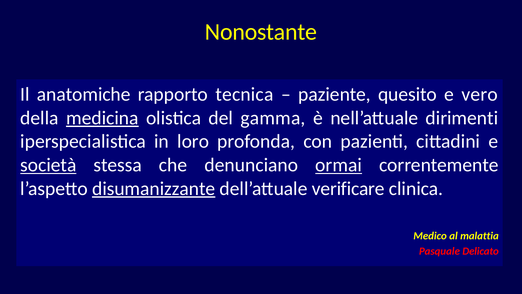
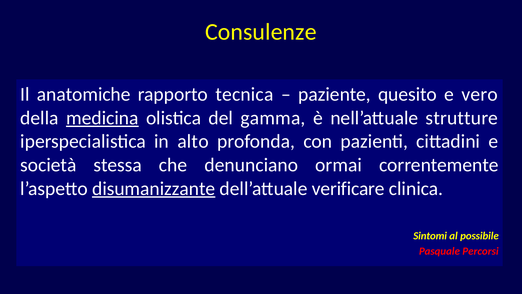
Nonostante: Nonostante -> Consulenze (261, 32)
dirimenti: dirimenti -> strutture (462, 118)
loro: loro -> alto (193, 141)
società underline: present -> none (48, 165)
ormai underline: present -> none (339, 165)
Medico: Medico -> Sintomi (430, 236)
malattia: malattia -> possibile (479, 236)
Delicato: Delicato -> Percorsi (481, 251)
